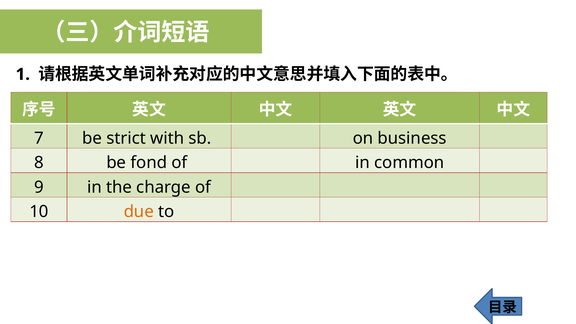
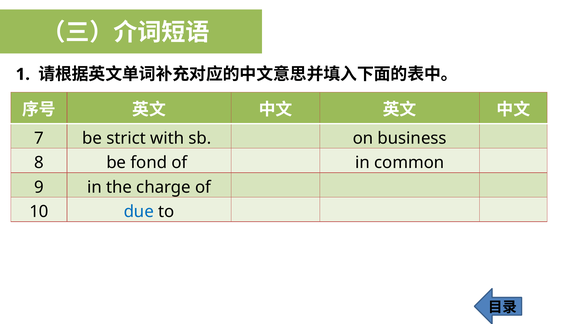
due colour: orange -> blue (139, 212)
